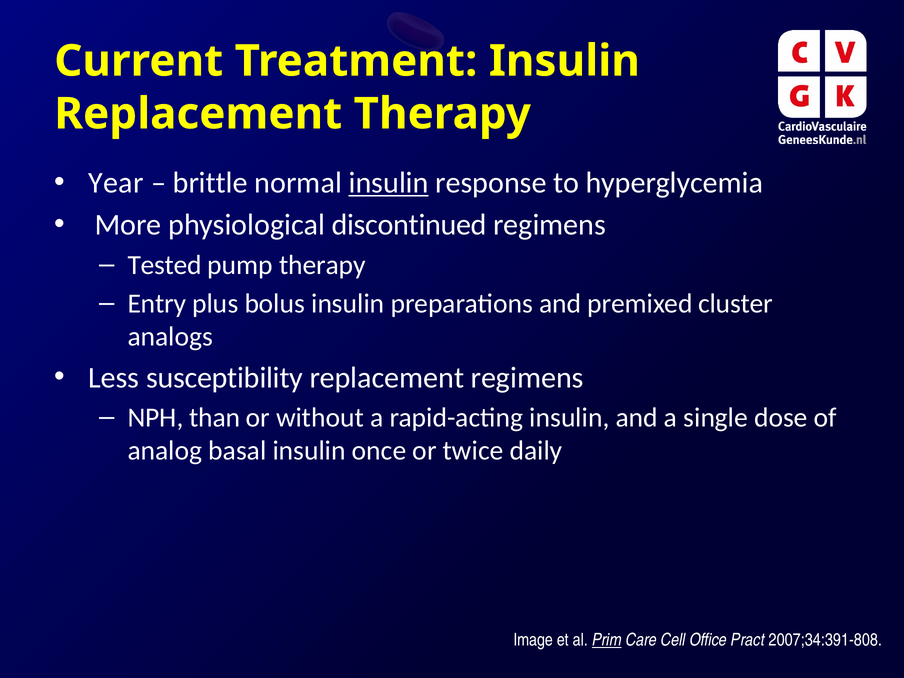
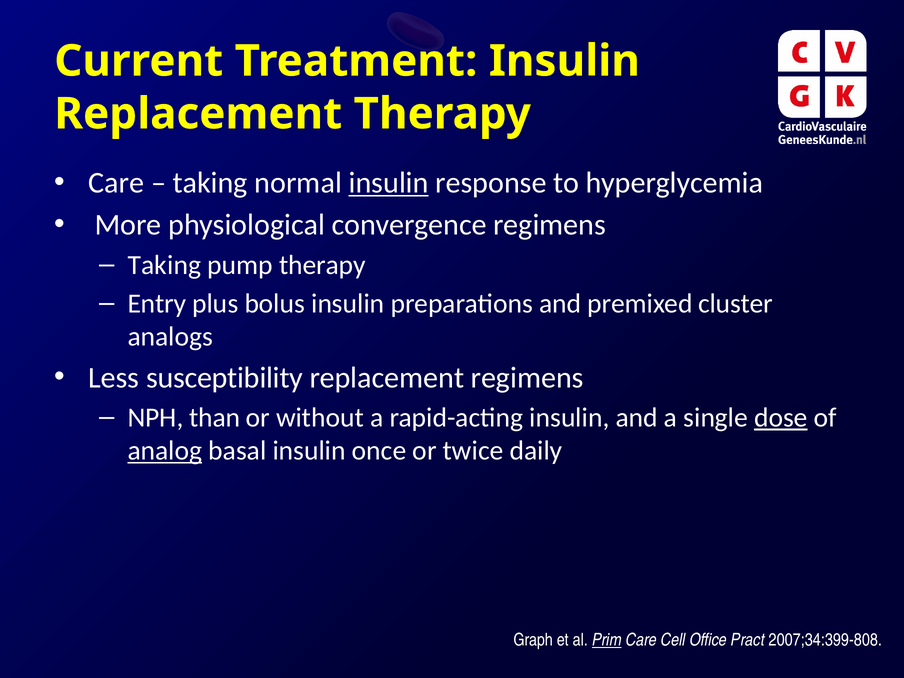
Year: Year -> Care (116, 183)
brittle: brittle -> taking (210, 183)
discontinued: discontinued -> convergence (409, 225)
Tested: Tested -> Taking (164, 265)
dose underline: none -> present (781, 418)
analog underline: none -> present (165, 451)
Image: Image -> Graph (533, 640)
2007;34:391-808: 2007;34:391-808 -> 2007;34:399-808 (825, 640)
